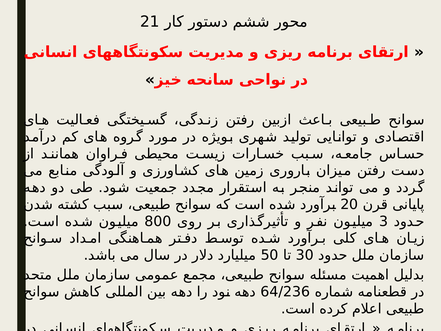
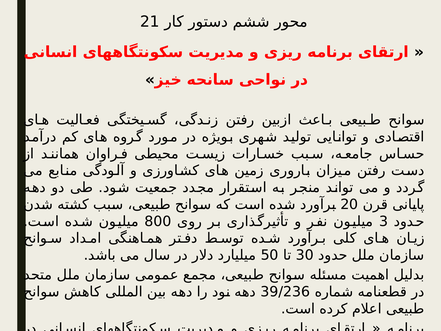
64/236: 64/236 -> 39/236 (285, 292)
